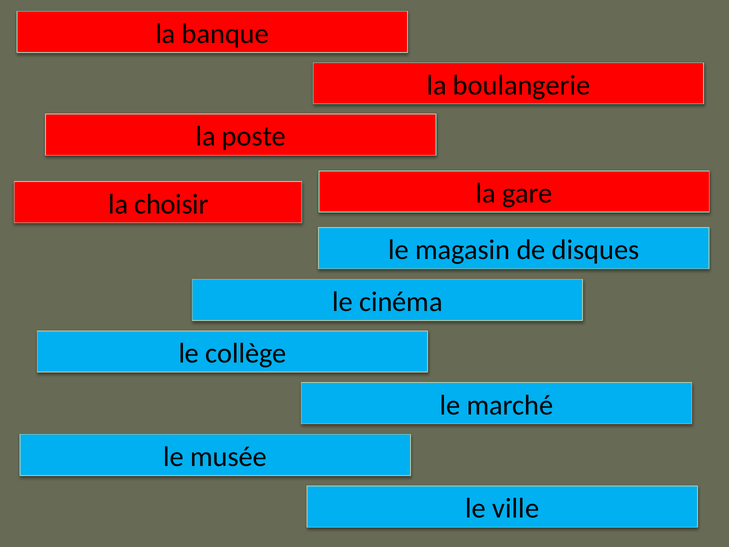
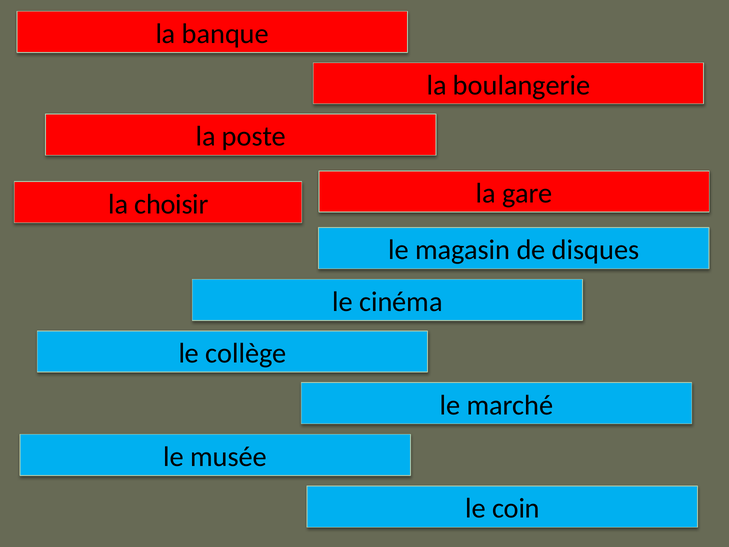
ville: ville -> coin (516, 508)
